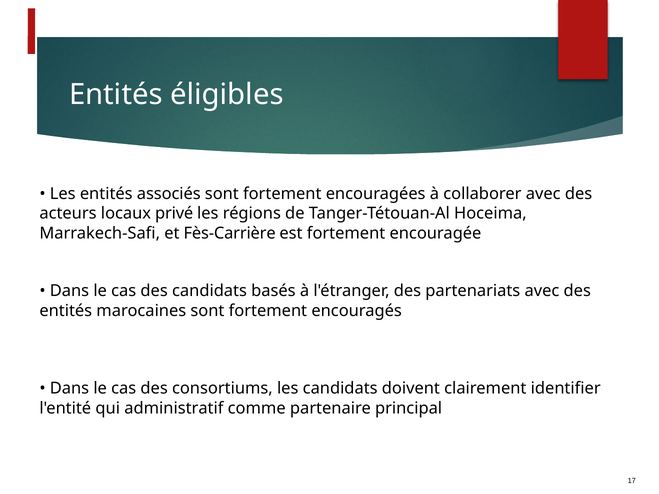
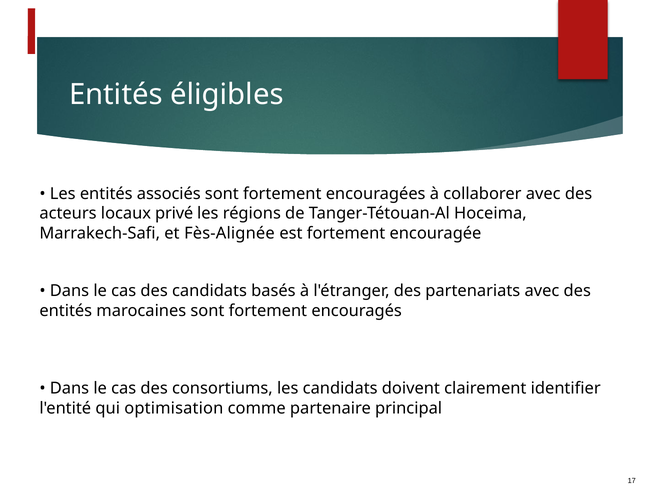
Fès-Carrière: Fès-Carrière -> Fès-Alignée (229, 233)
administratif: administratif -> optimisation (174, 408)
